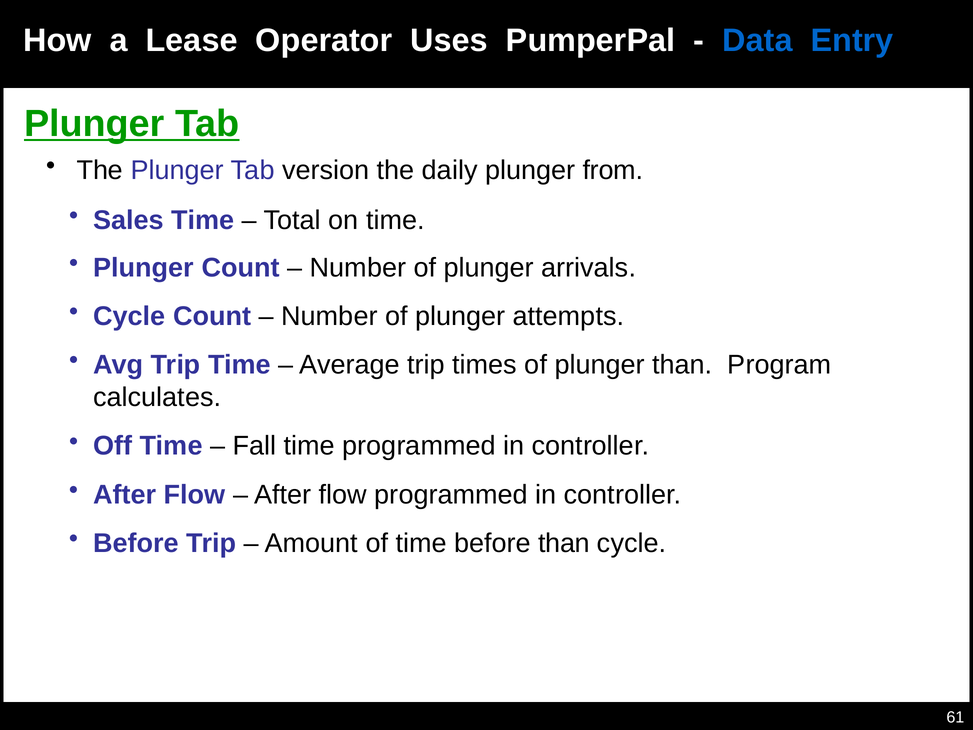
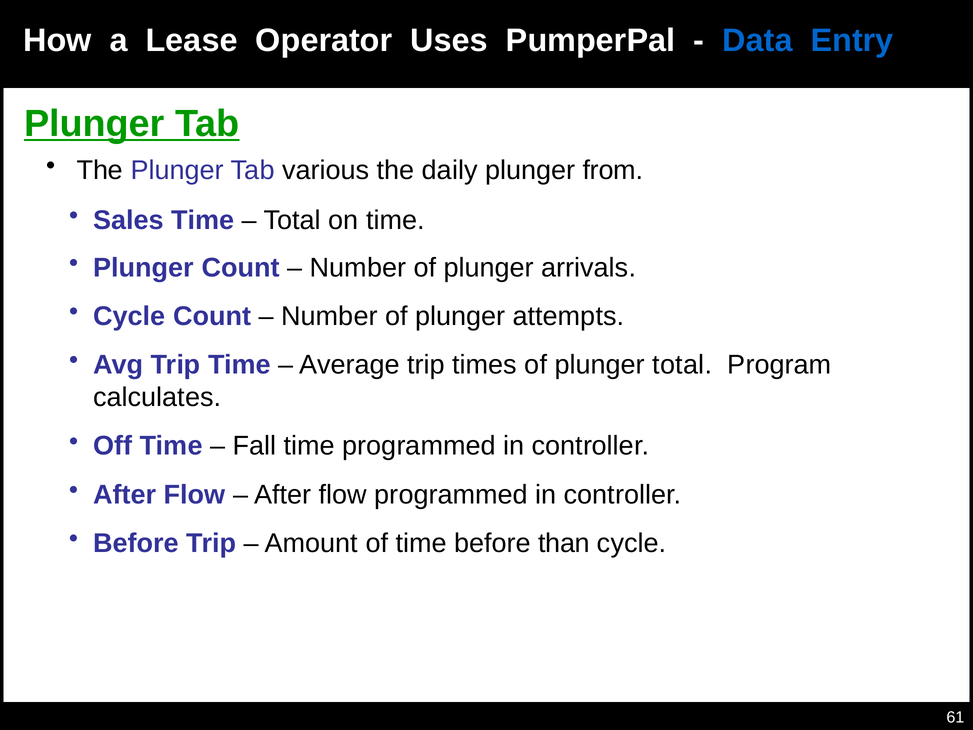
version: version -> various (326, 170)
plunger than: than -> total (682, 365)
